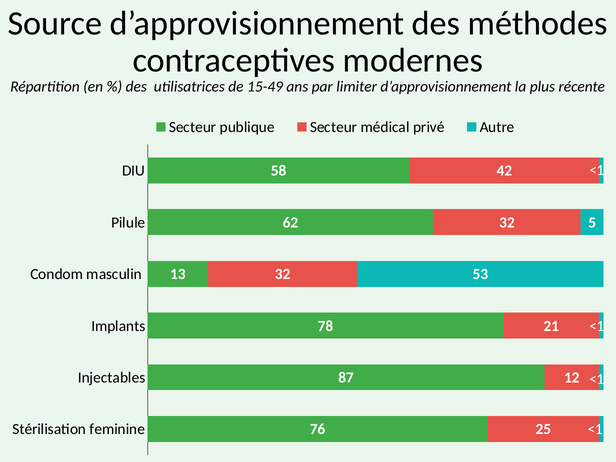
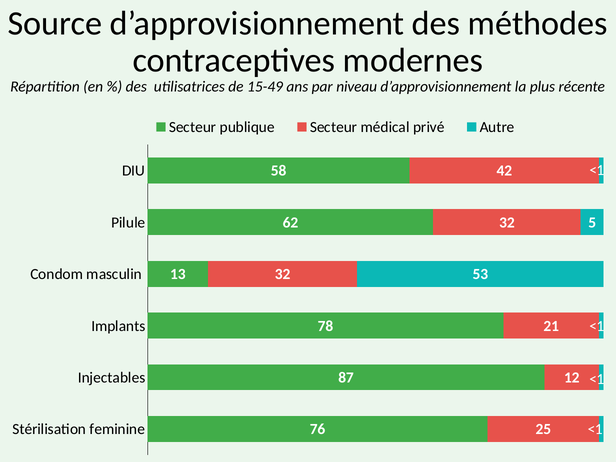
limiter: limiter -> niveau (357, 87)
